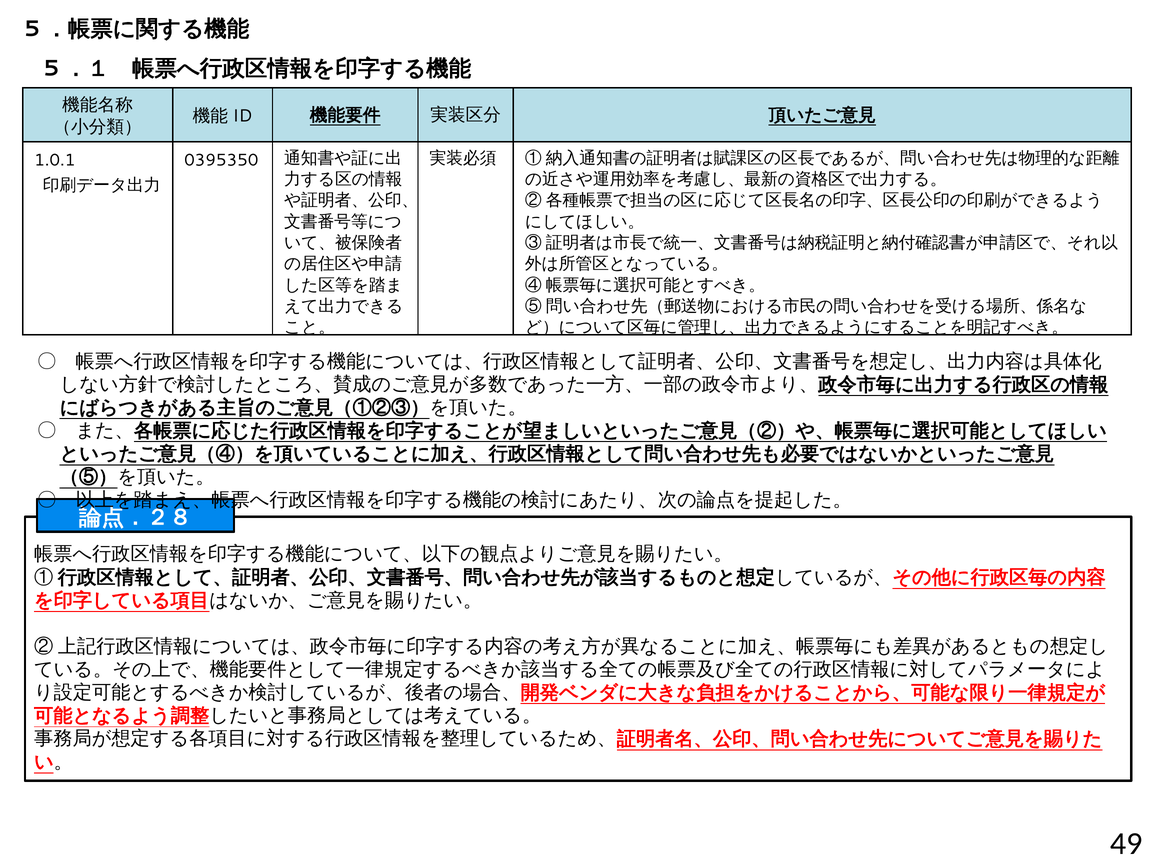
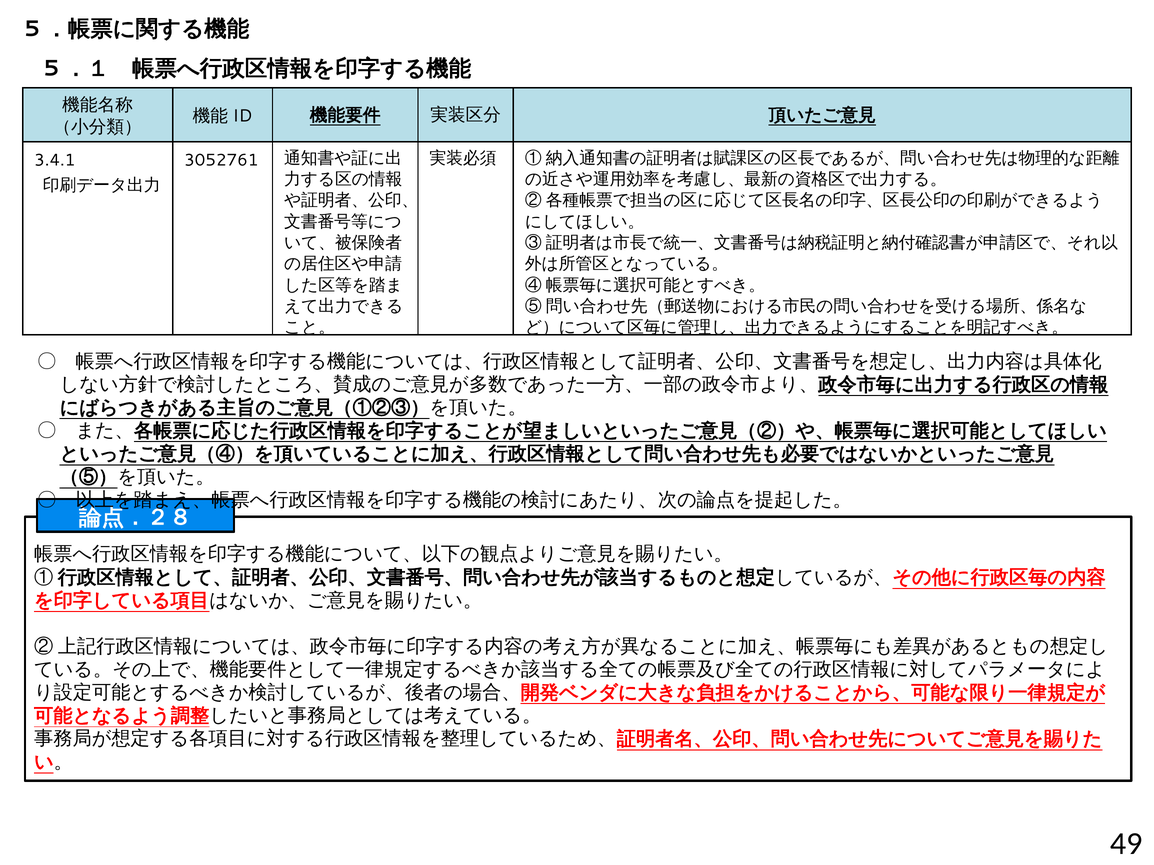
1.0.1: 1.0.1 -> 3.4.1 (55, 160)
0395350: 0395350 -> 3052761 (221, 160)
